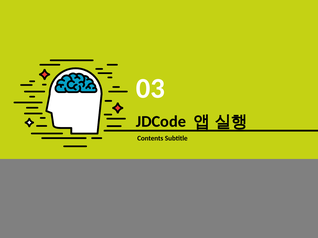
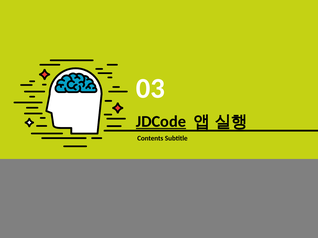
JDCode underline: none -> present (161, 122)
